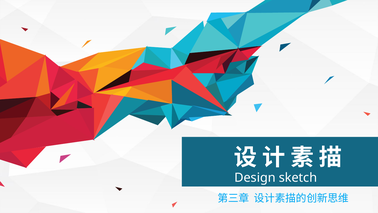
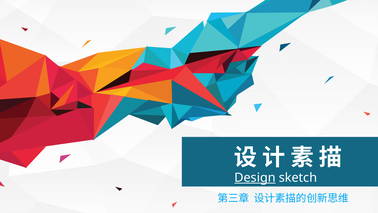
Design underline: none -> present (255, 177)
